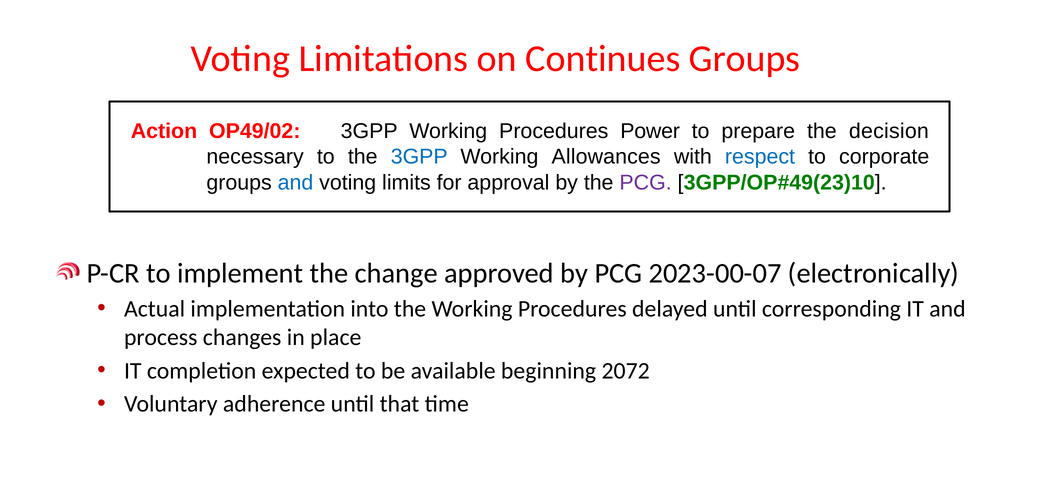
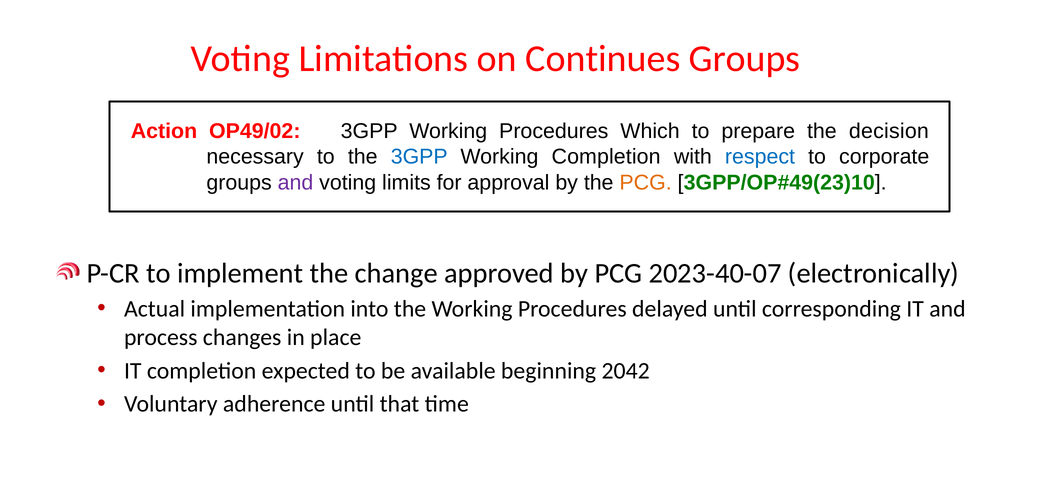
Power: Power -> Which (650, 131)
Working Allowances: Allowances -> Completion (606, 157)
and colour: blue -> purple (296, 182)
PCG colour: purple -> orange (646, 182)
2023-00-07: 2023-00-07 -> 2023-40-07 (715, 273)
2072: 2072 -> 2042 (626, 370)
